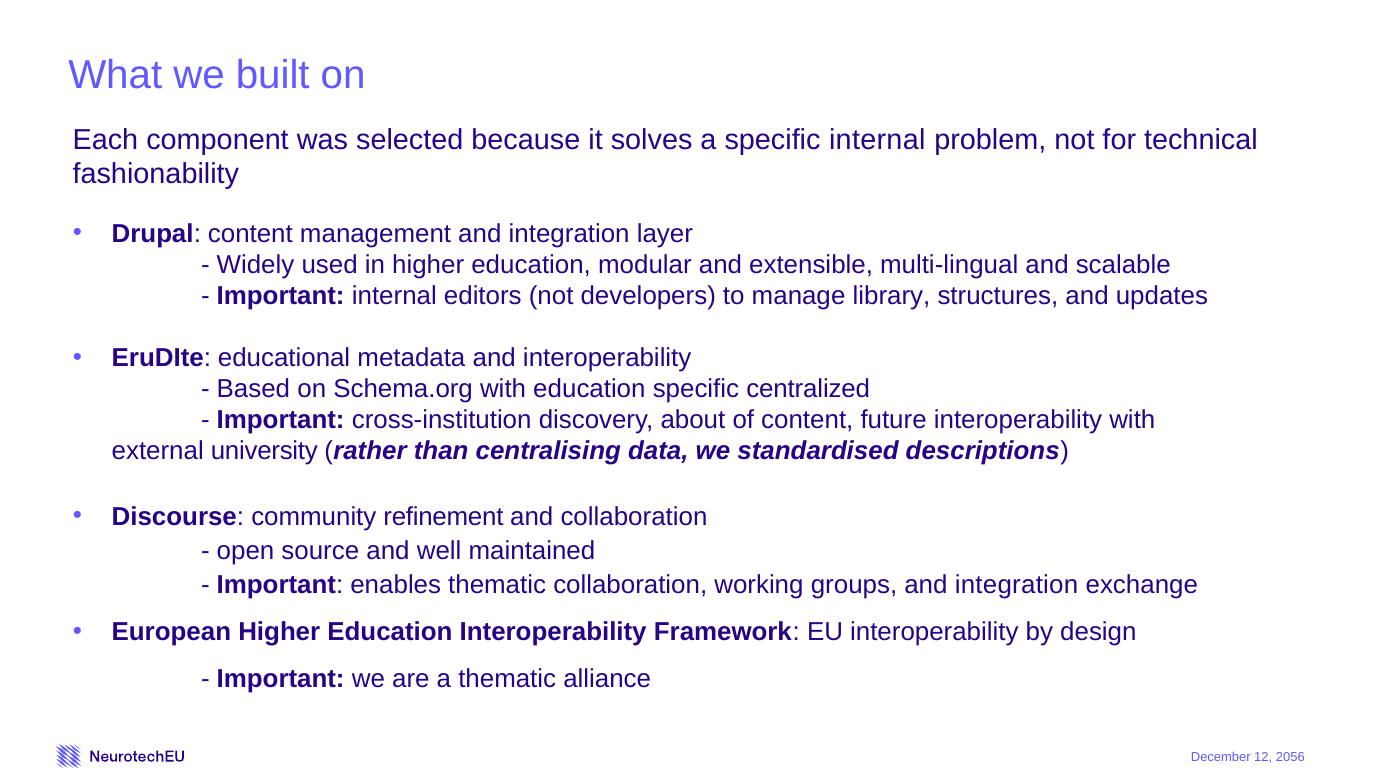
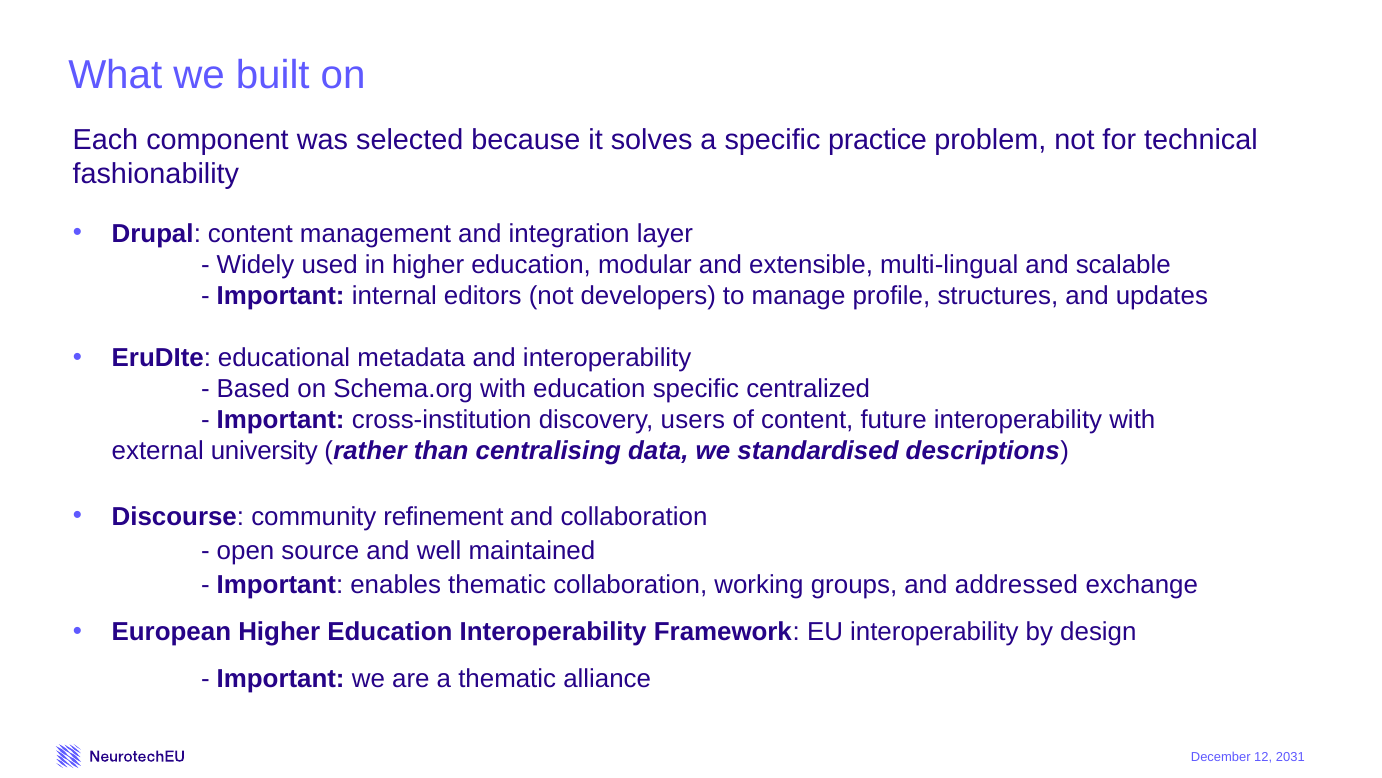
specific internal: internal -> practice (878, 140)
library: library -> profile (891, 296)
about: about -> users (693, 420)
groups and integration: integration -> addressed (1017, 585)
2056: 2056 -> 2031 (1290, 756)
